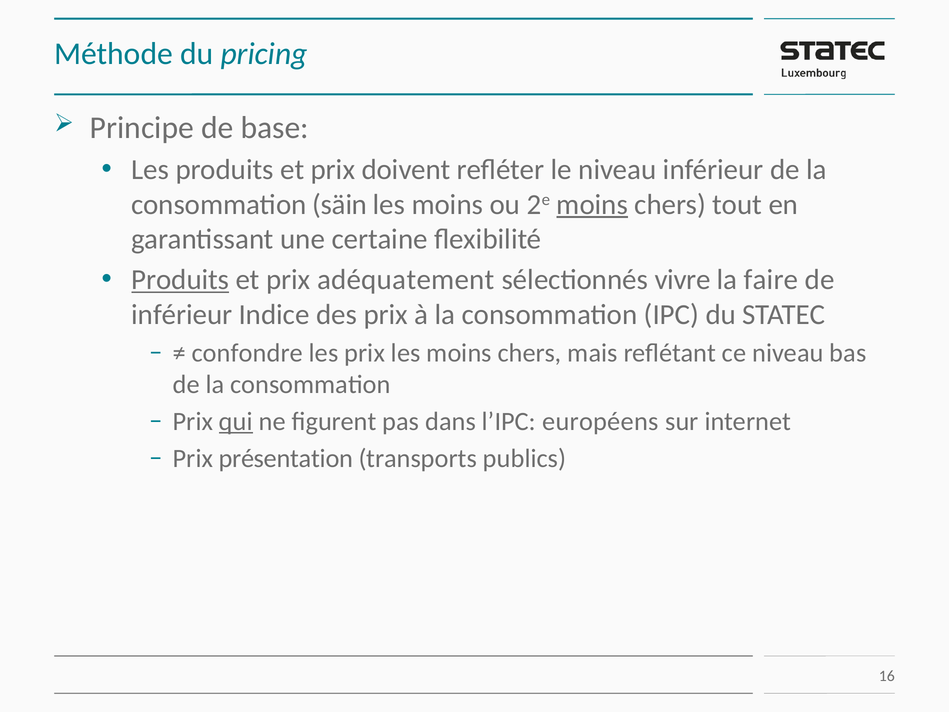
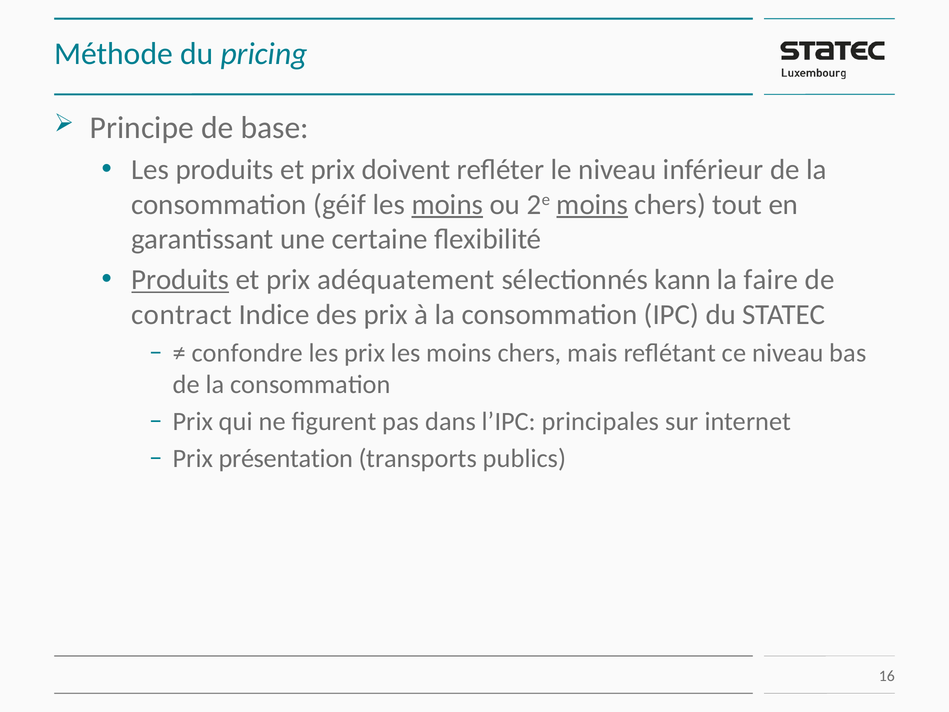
säin: säin -> géif (340, 204)
moins underline: none -> present (447, 204)
vivre: vivre -> kann (683, 280)
inférieur: inférieur -> contract (182, 315)
qui underline: present -> none (236, 421)
européens: européens -> principales (600, 421)
